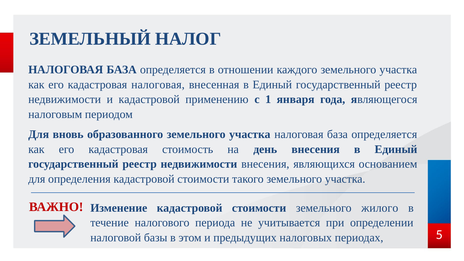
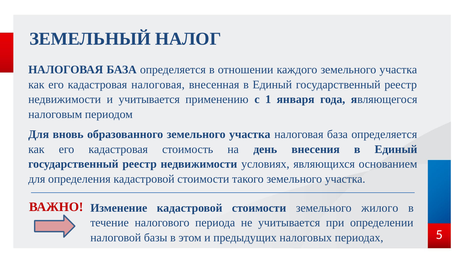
и кадастровой: кадастровой -> учитывается (149, 99)
недвижимости внесения: внесения -> условиях (265, 164)
